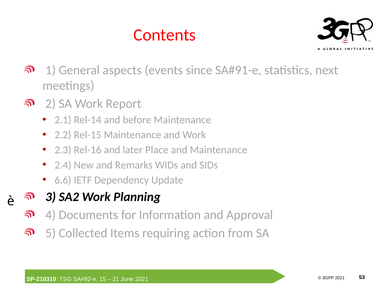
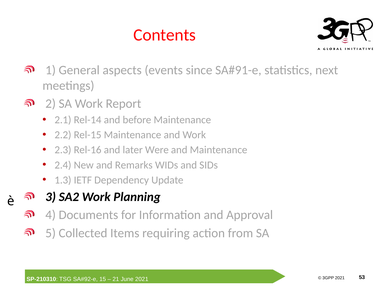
Place: Place -> Were (157, 150)
6.6: 6.6 -> 1.3 (63, 180)
